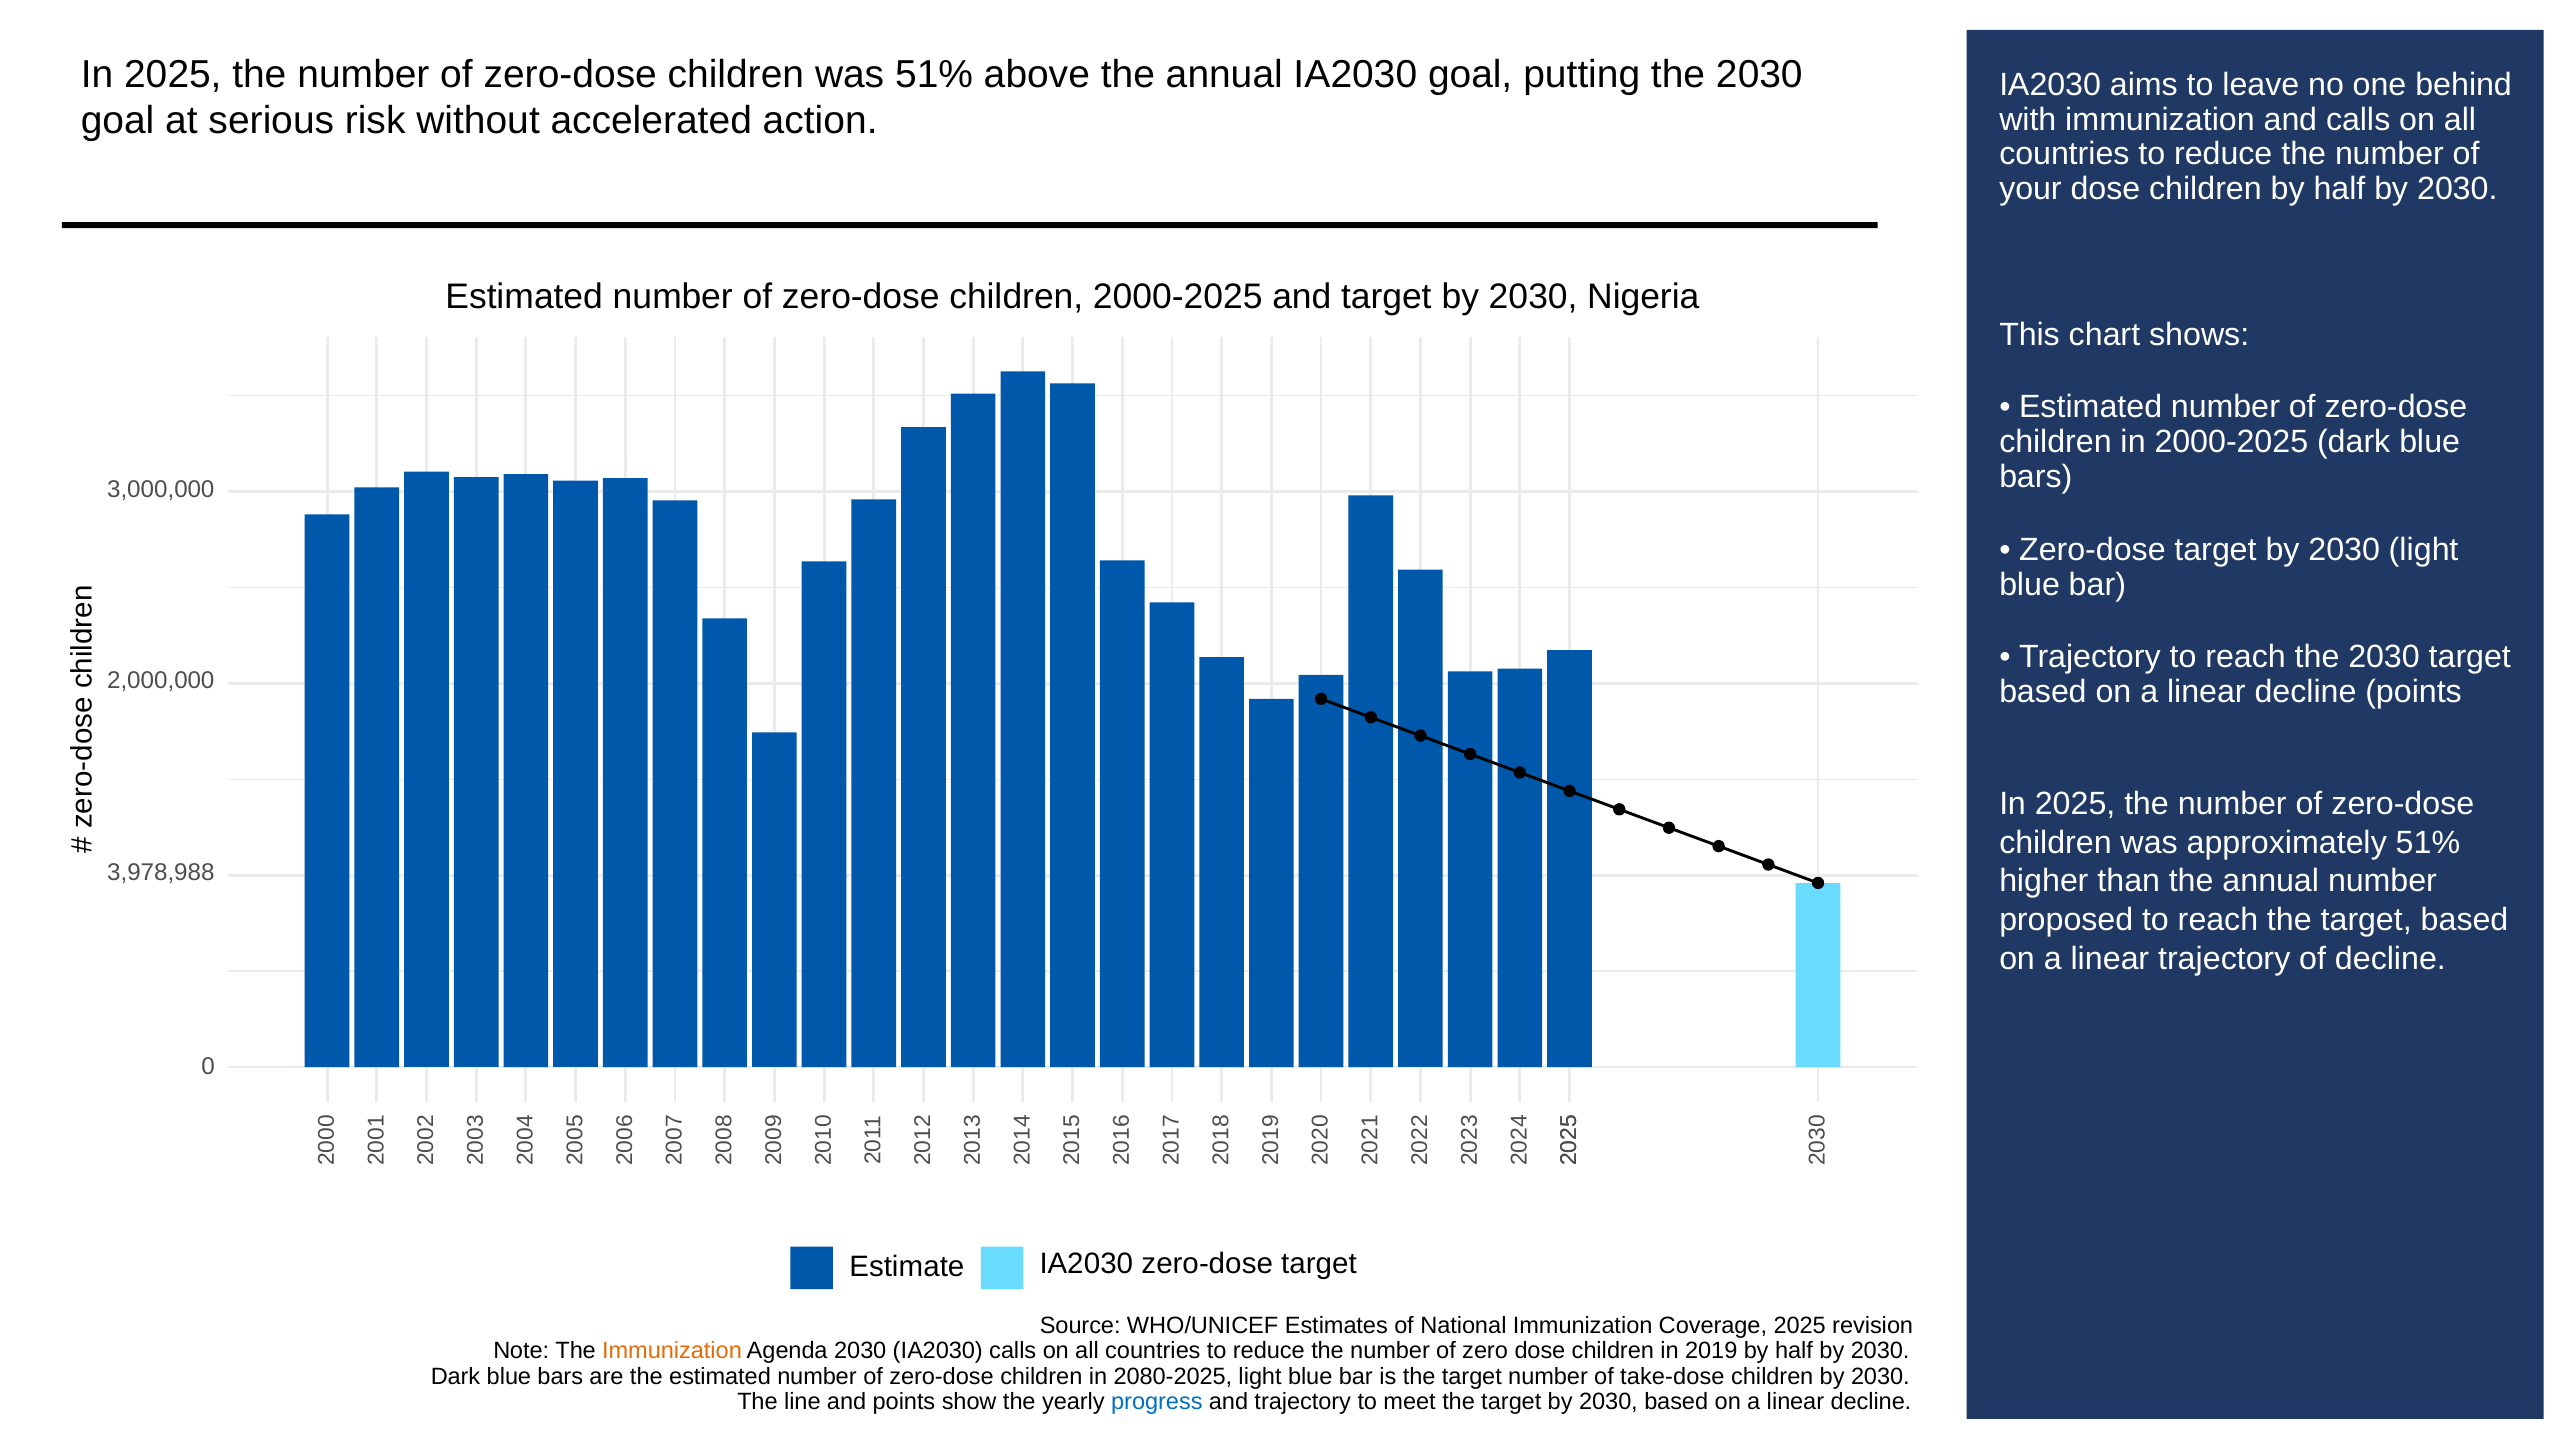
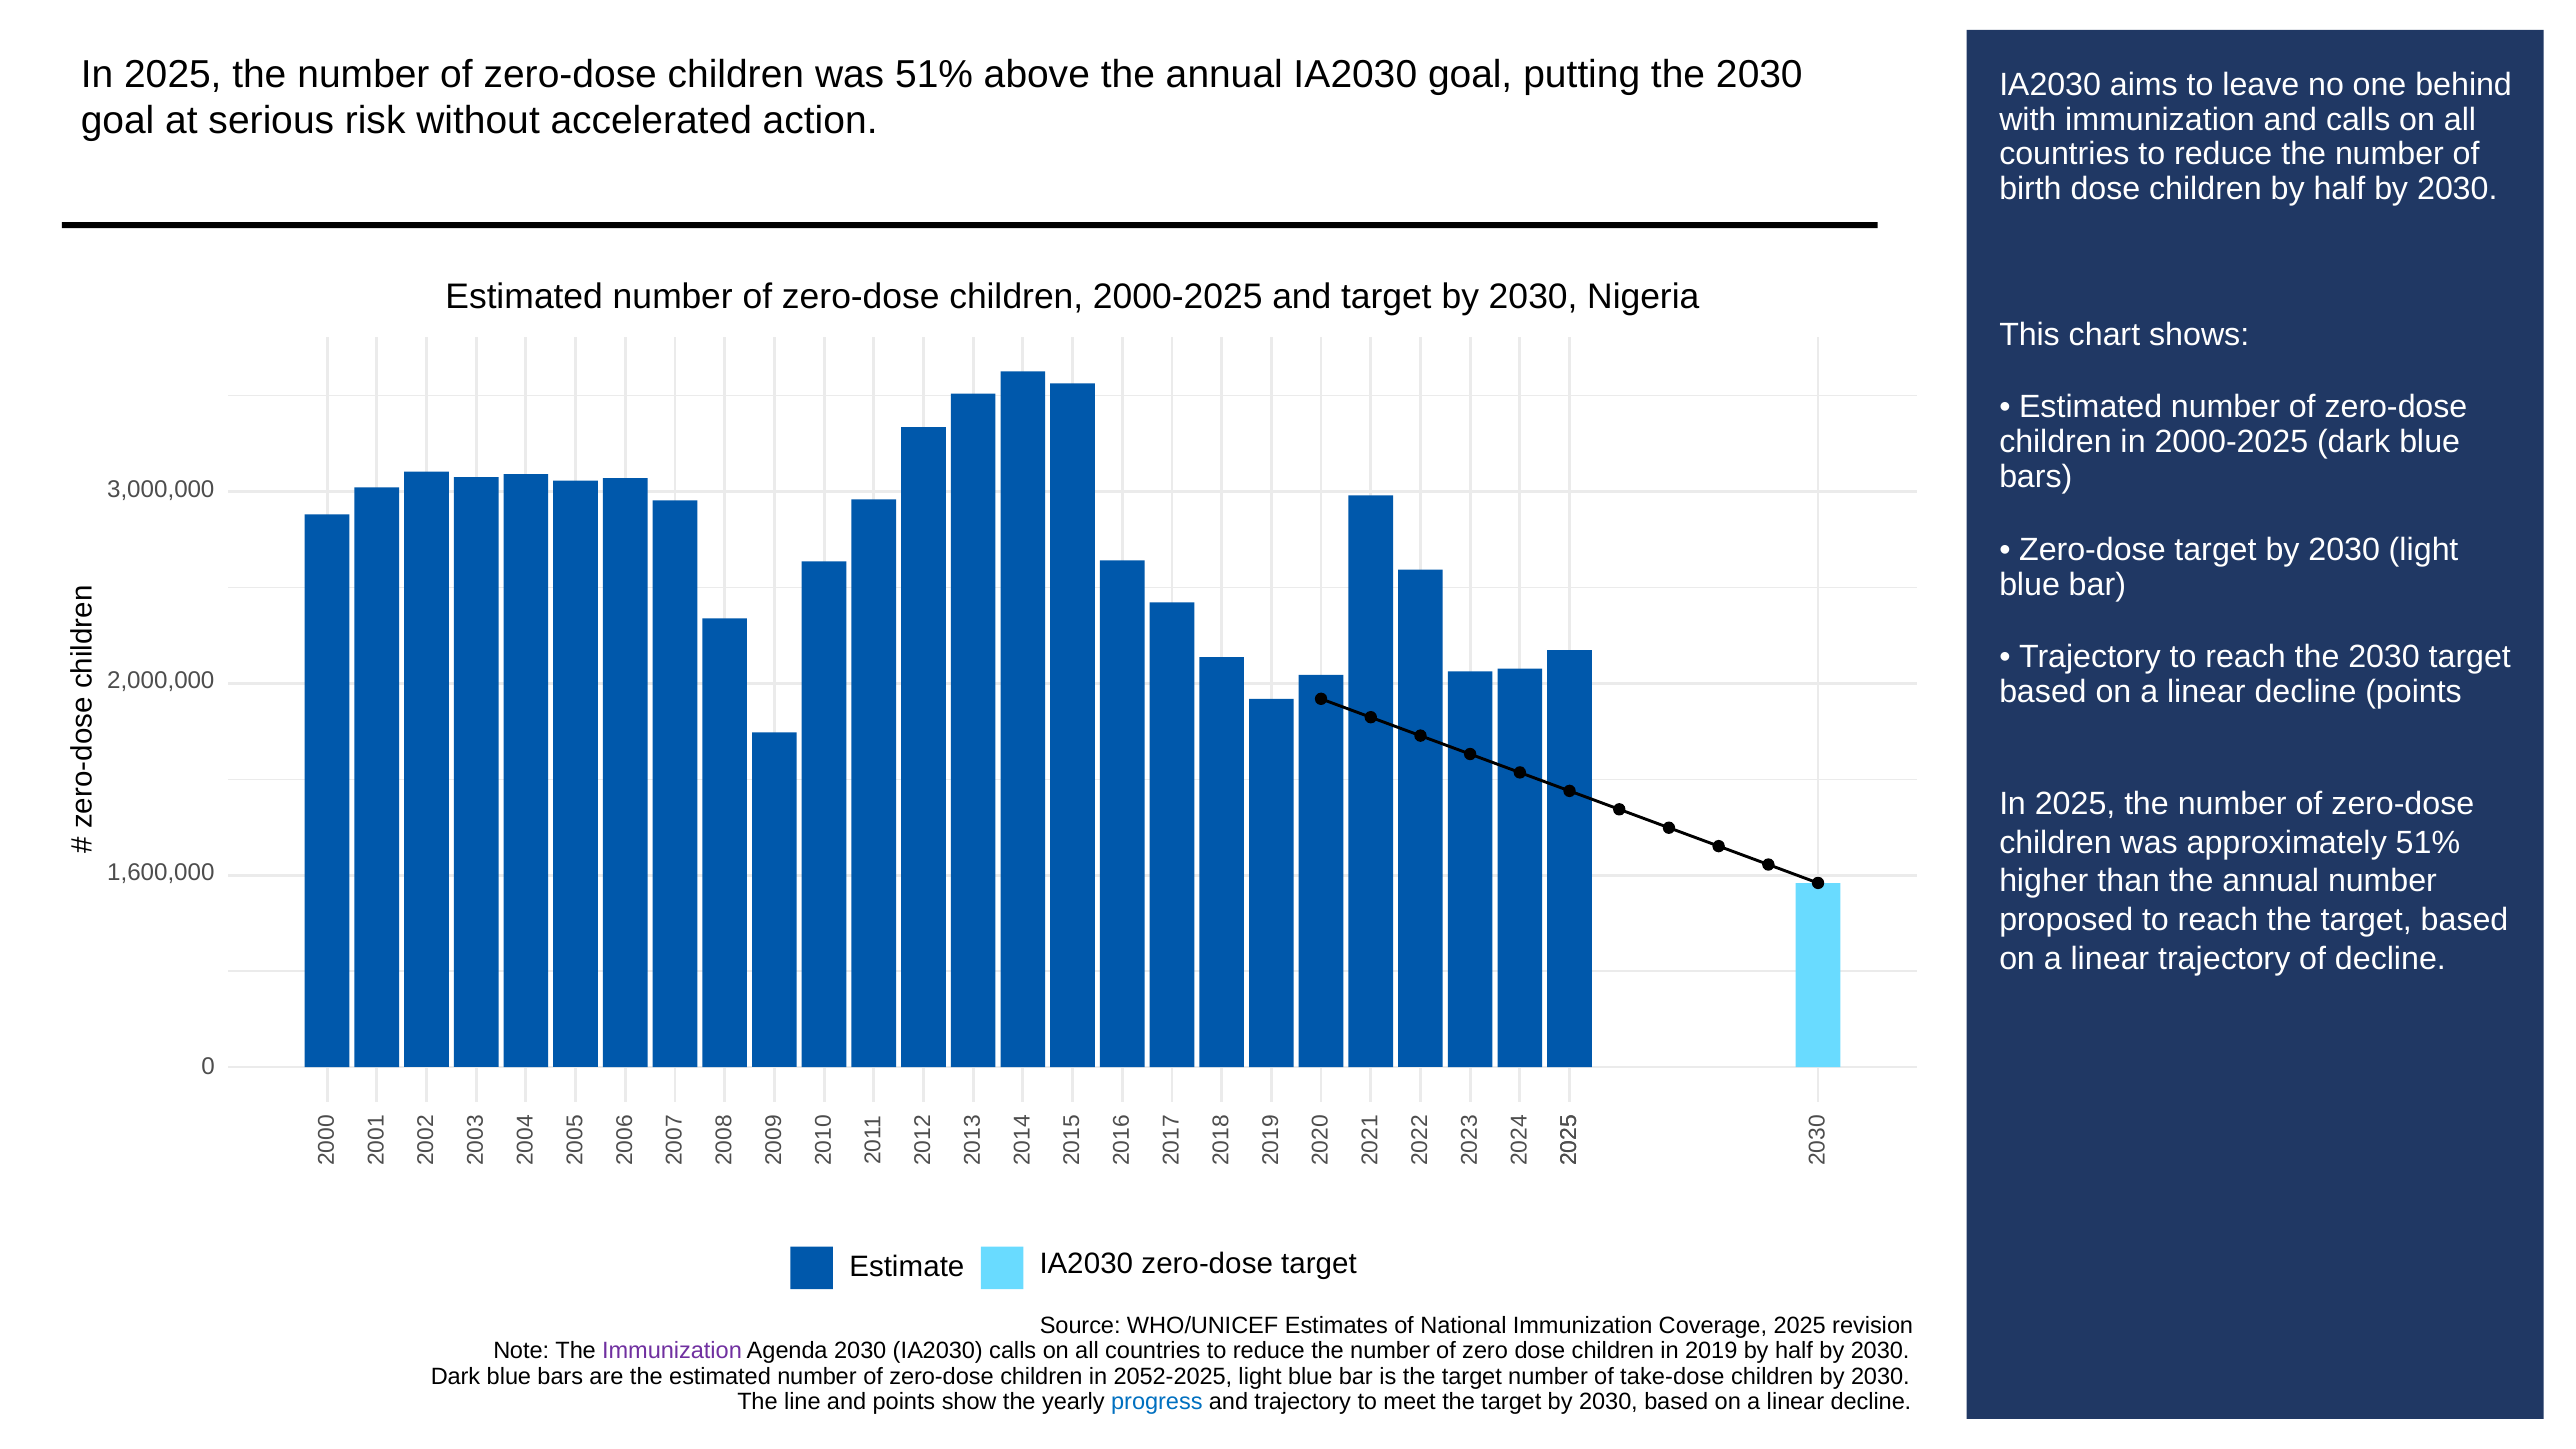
your: your -> birth (2030, 189)
3,978,988: 3,978,988 -> 1,600,000 (161, 873)
Immunization colour: orange -> purple (672, 1351)
2080-2025: 2080-2025 -> 2052-2025 (1173, 1377)
